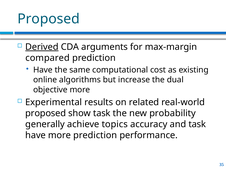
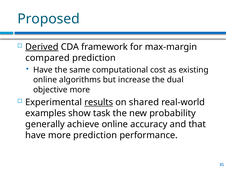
arguments: arguments -> framework (105, 47)
results underline: none -> present (99, 102)
related: related -> shared (144, 102)
proposed: proposed -> examples (46, 113)
achieve topics: topics -> online (115, 124)
and task: task -> that (197, 124)
